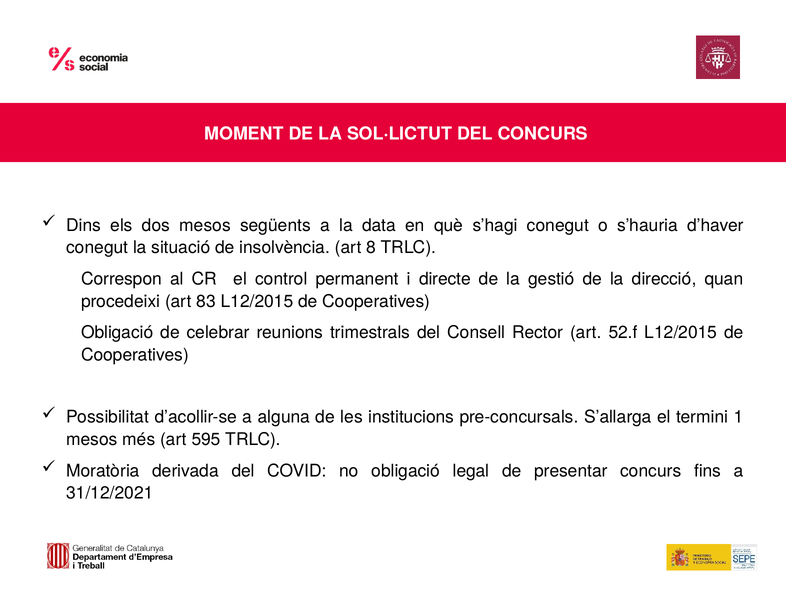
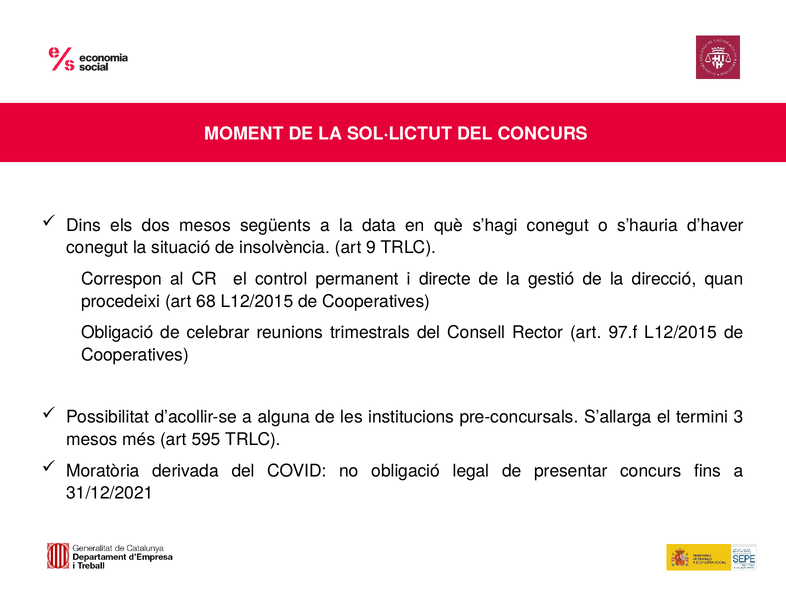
8: 8 -> 9 (371, 247)
83: 83 -> 68 (206, 301)
52.f: 52.f -> 97.f (623, 332)
1: 1 -> 3 (738, 417)
